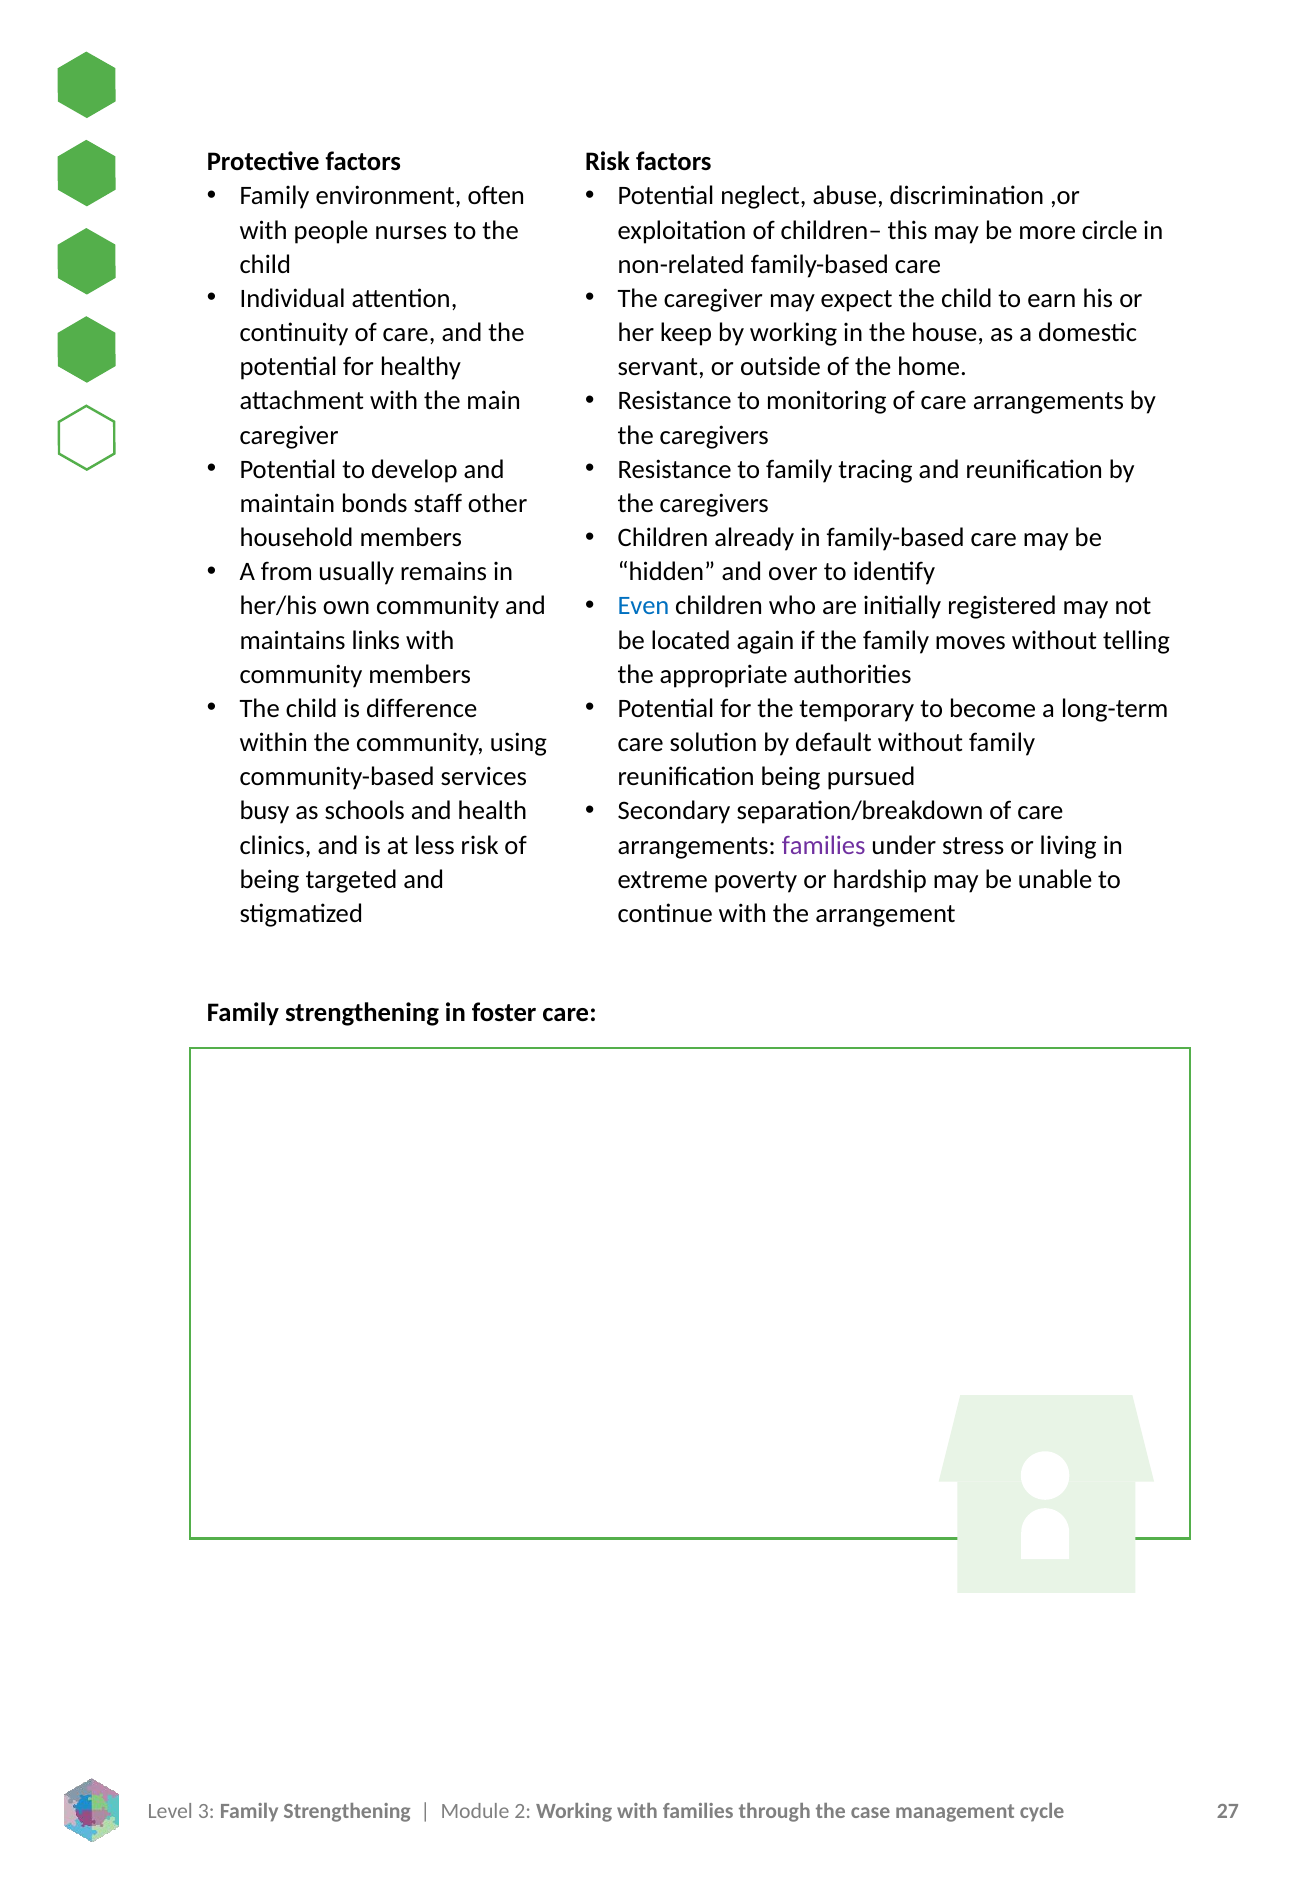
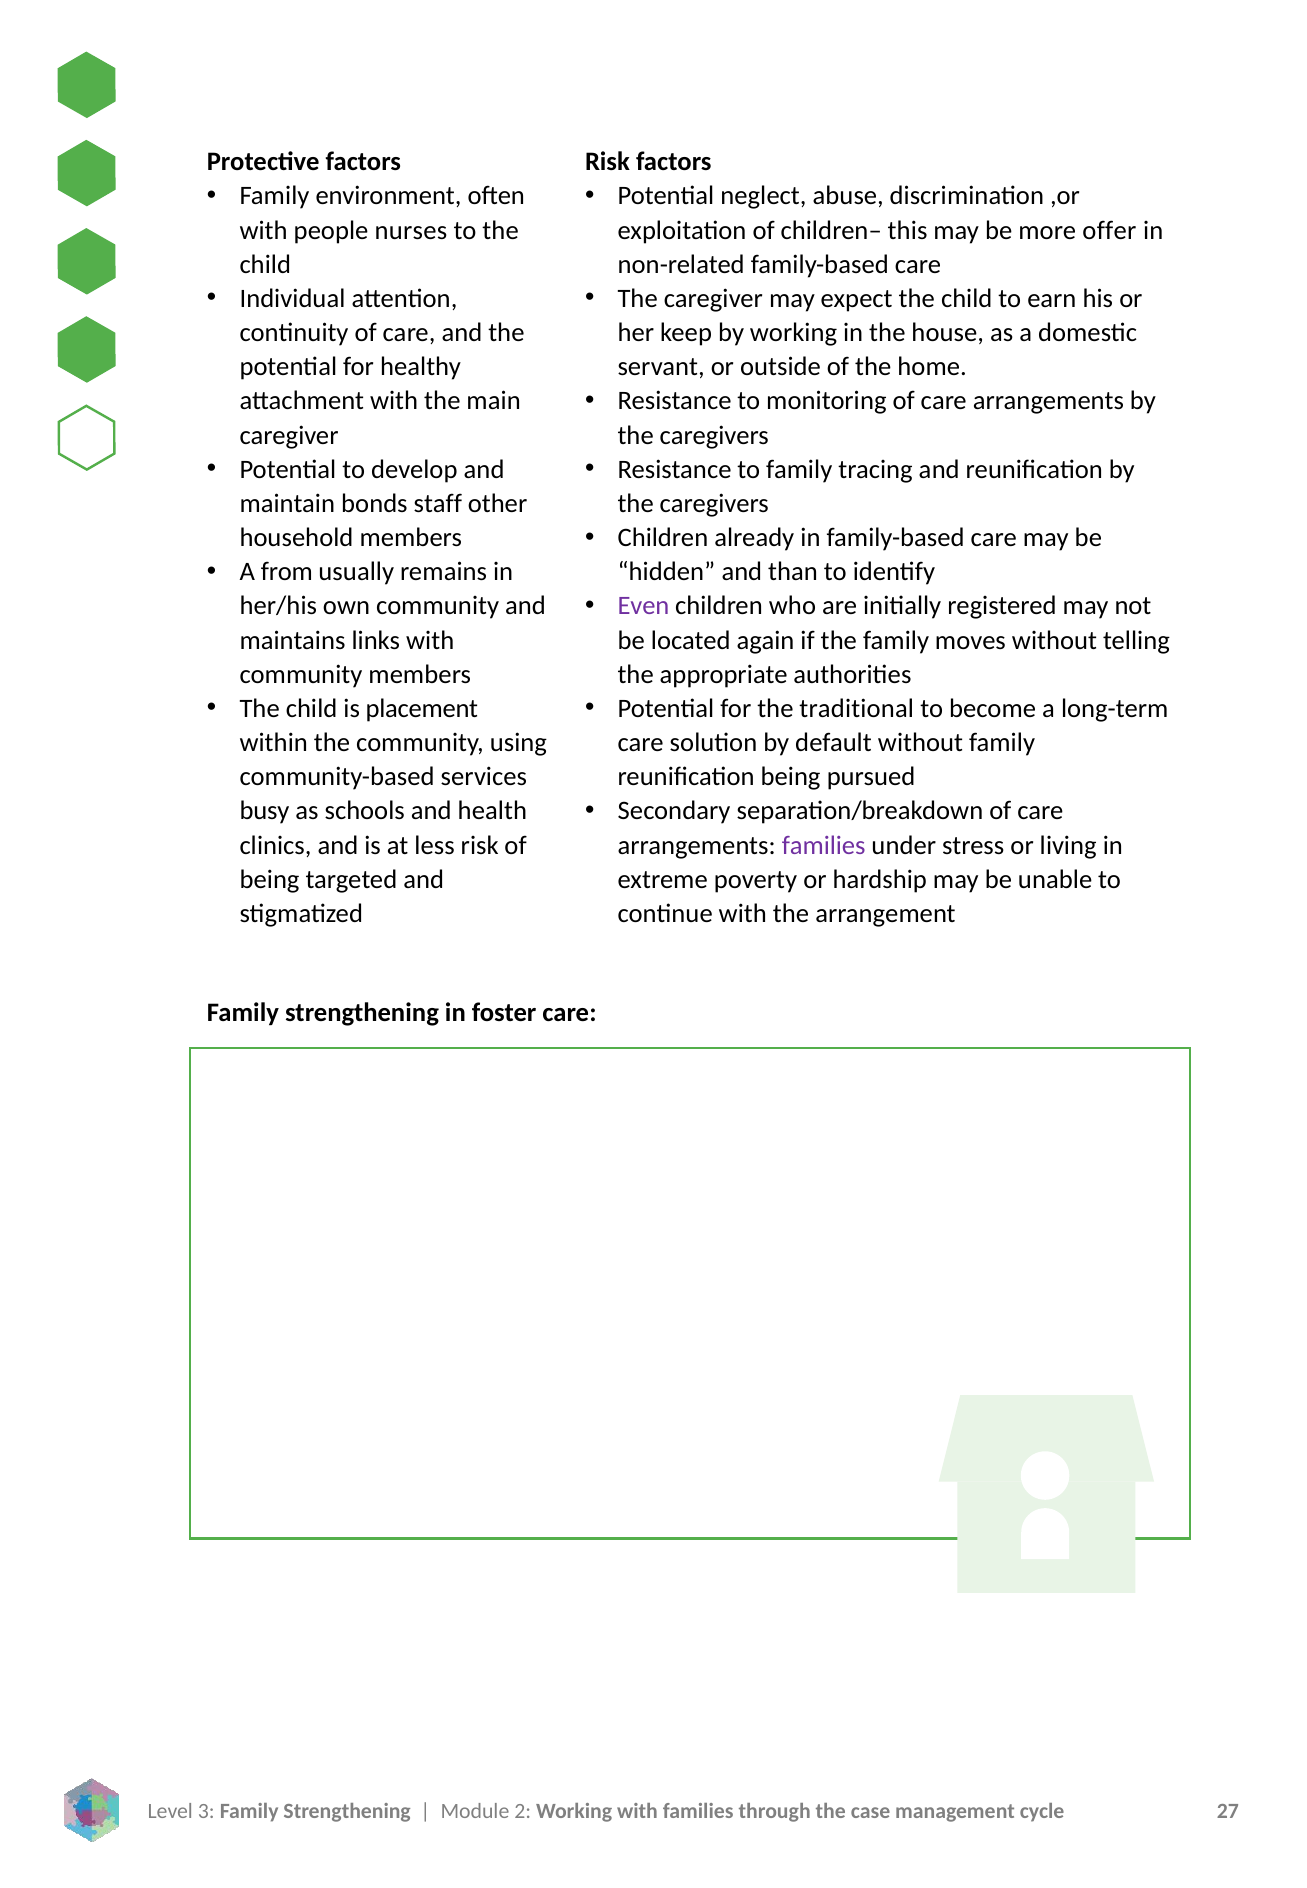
circle: circle -> offer (1109, 230)
over: over -> than (793, 572)
Even colour: blue -> purple (643, 606)
difference: difference -> placement (422, 709)
temporary: temporary -> traditional (857, 709)
